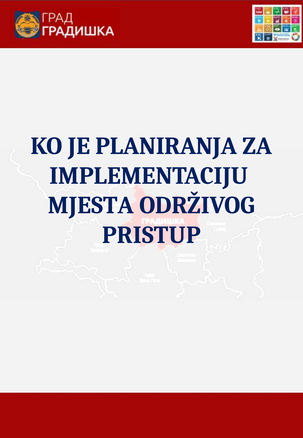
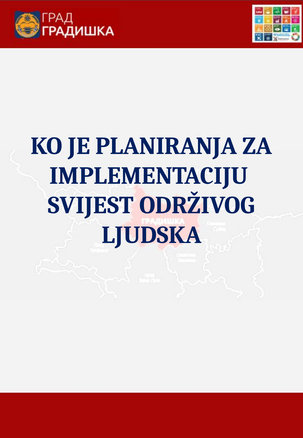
MJESTA: MJESTA -> SVIJEST (91, 205)
PRISTUP: PRISTUP -> LJUDSKA (151, 235)
